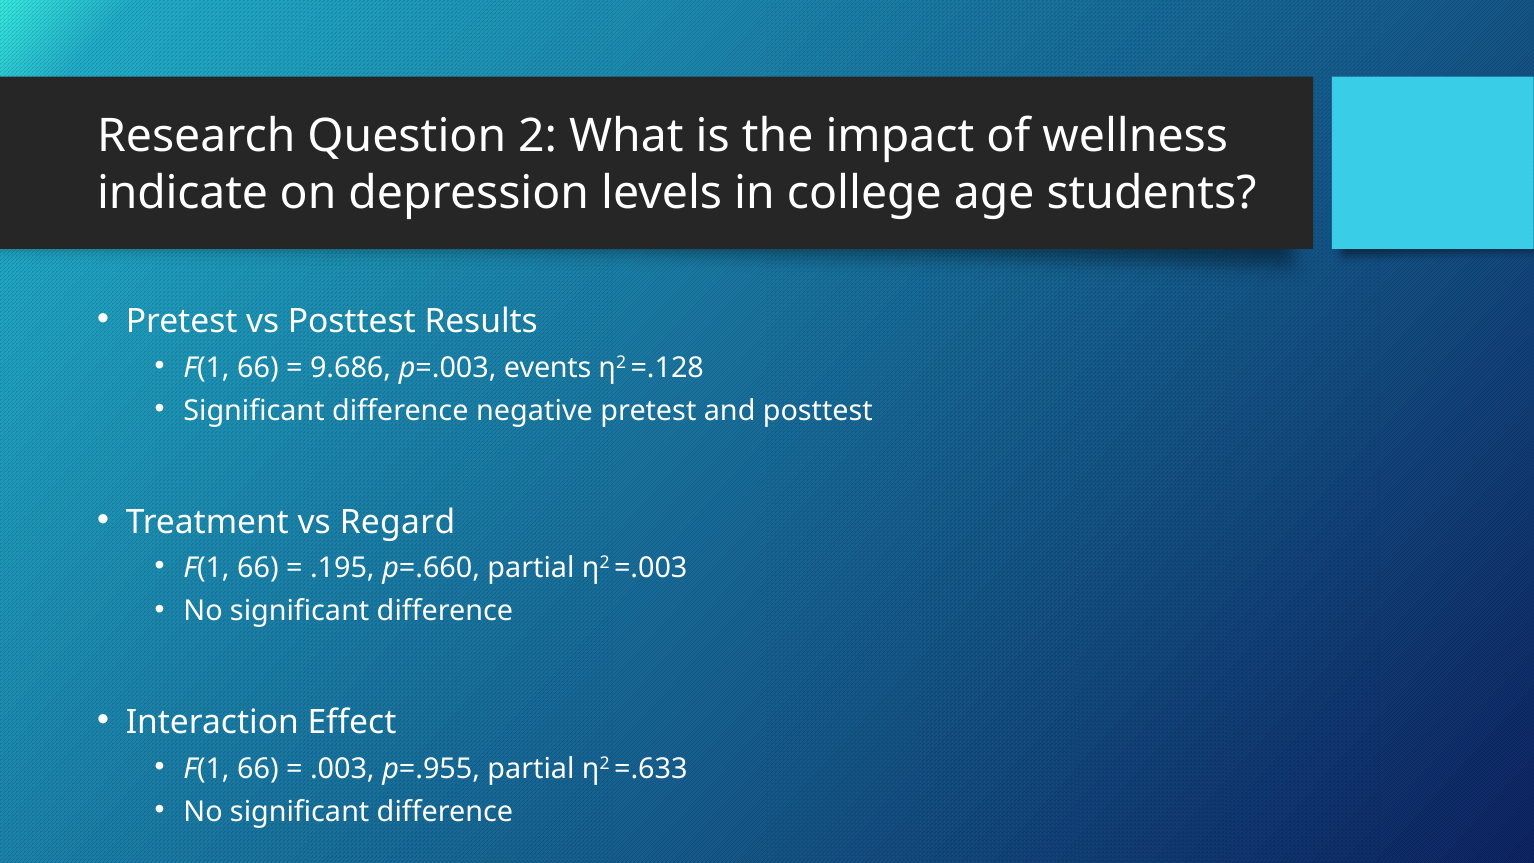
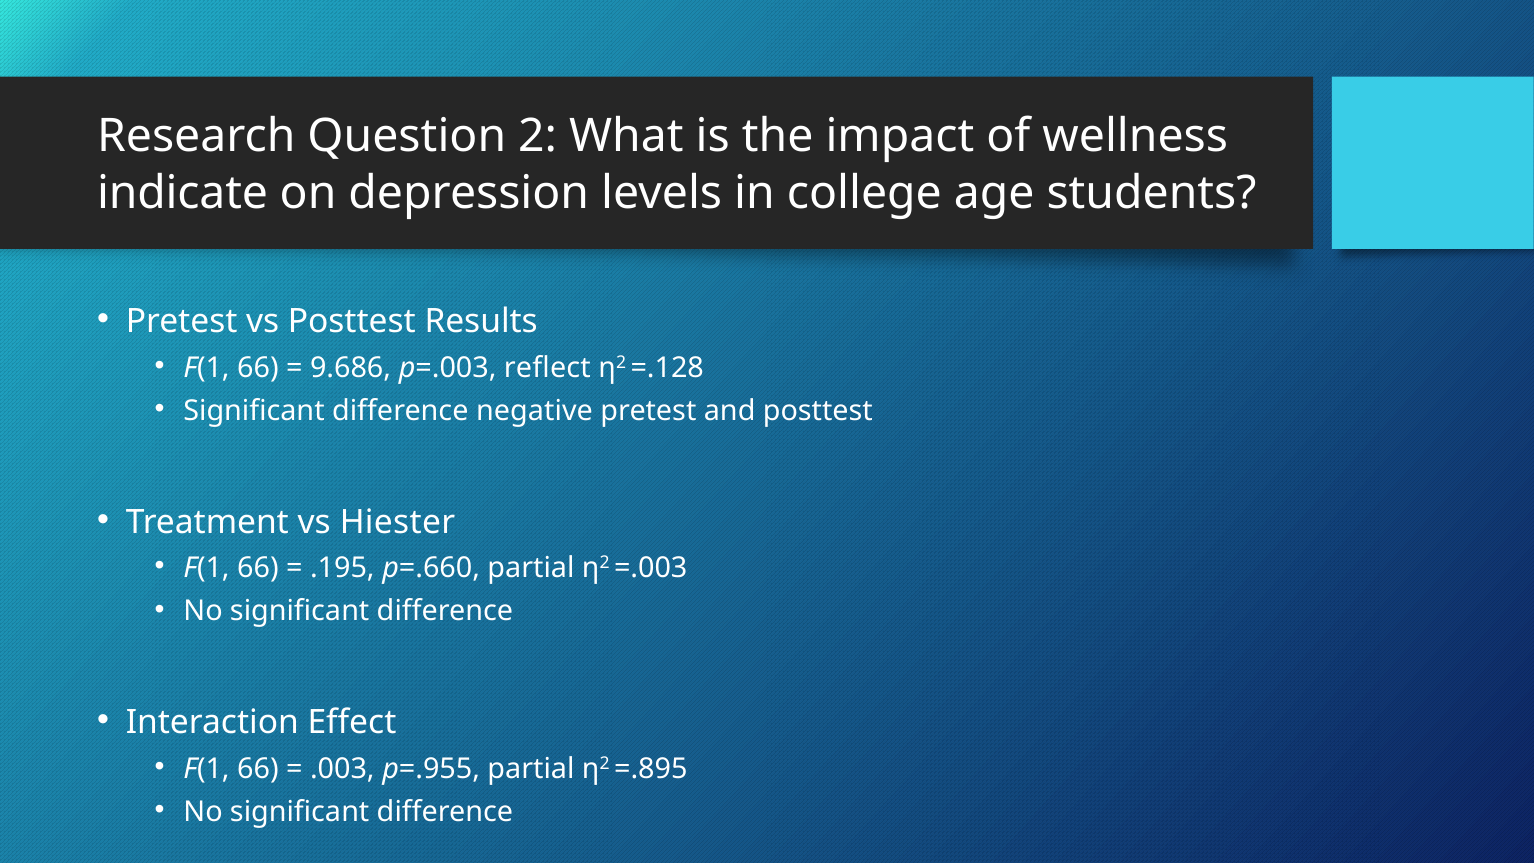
events: events -> reflect (547, 367)
Regard: Regard -> Hiester (397, 522)
=.633: =.633 -> =.895 (651, 769)
